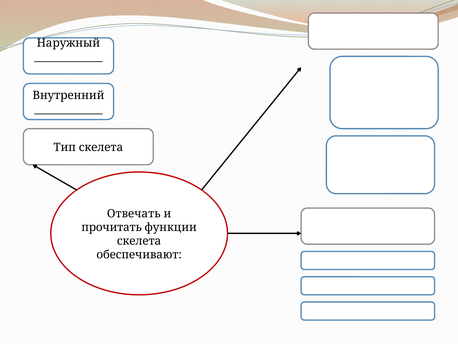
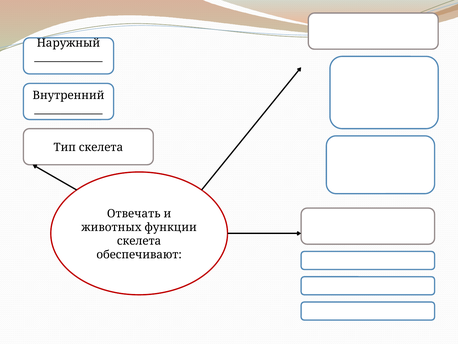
прочитать: прочитать -> животных (111, 227)
